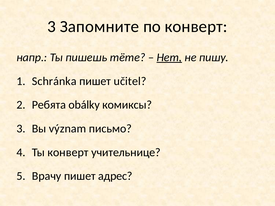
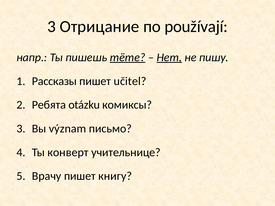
Запомните: Запомните -> Отрицание (99, 27)
по конверт: конверт -> používají (196, 27)
тёте underline: none -> present (128, 57)
Schránka: Schránka -> Рассказы (54, 81)
obálky: obálky -> otázku (84, 105)
адрес: адрес -> книгу (115, 176)
